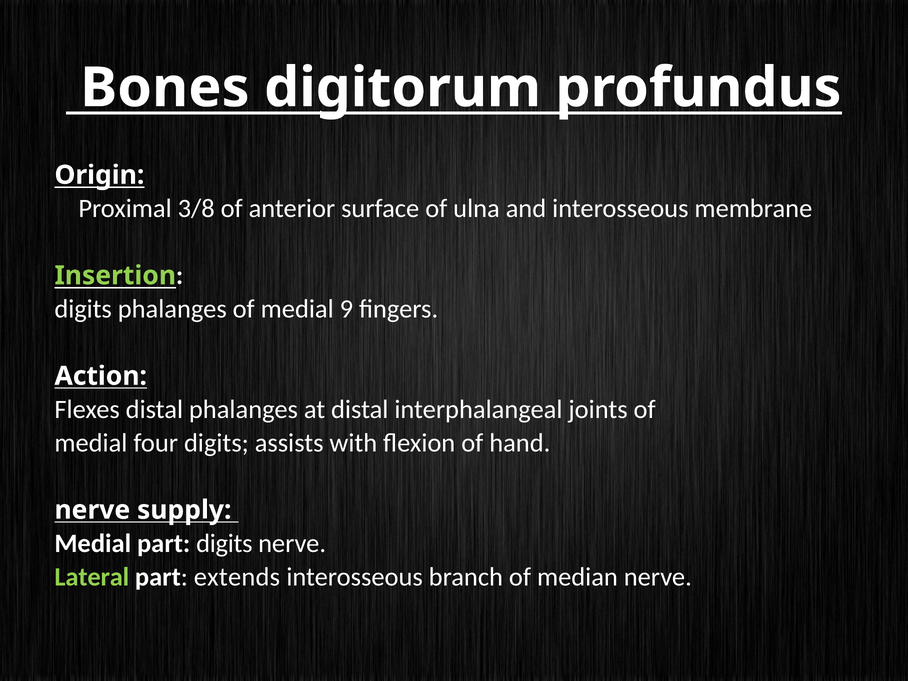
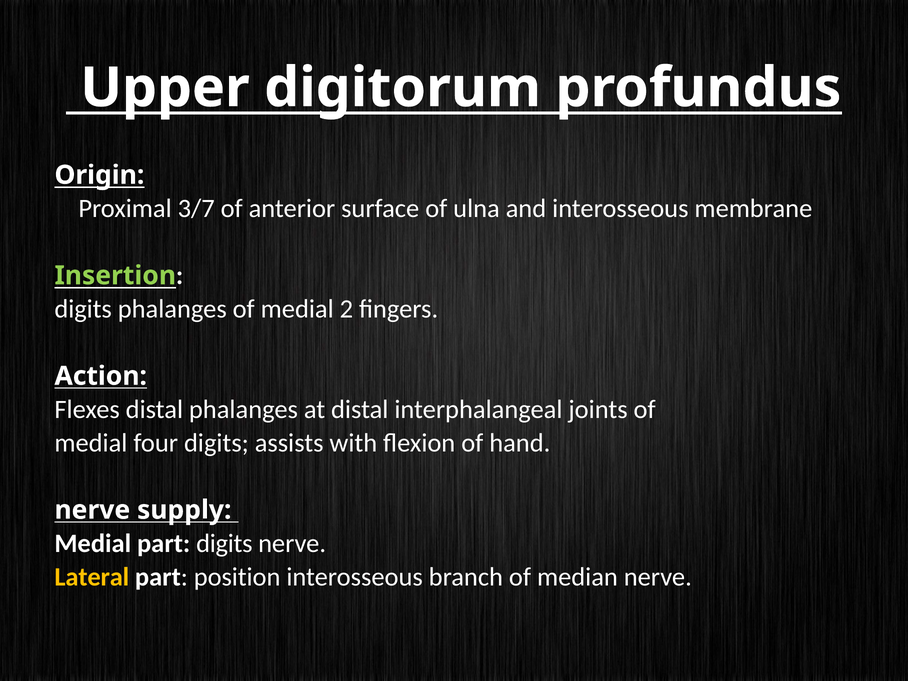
Bones: Bones -> Upper (165, 88)
3/8: 3/8 -> 3/7 (196, 209)
9: 9 -> 2 (346, 309)
Lateral colour: light green -> yellow (92, 577)
extends: extends -> position (237, 577)
